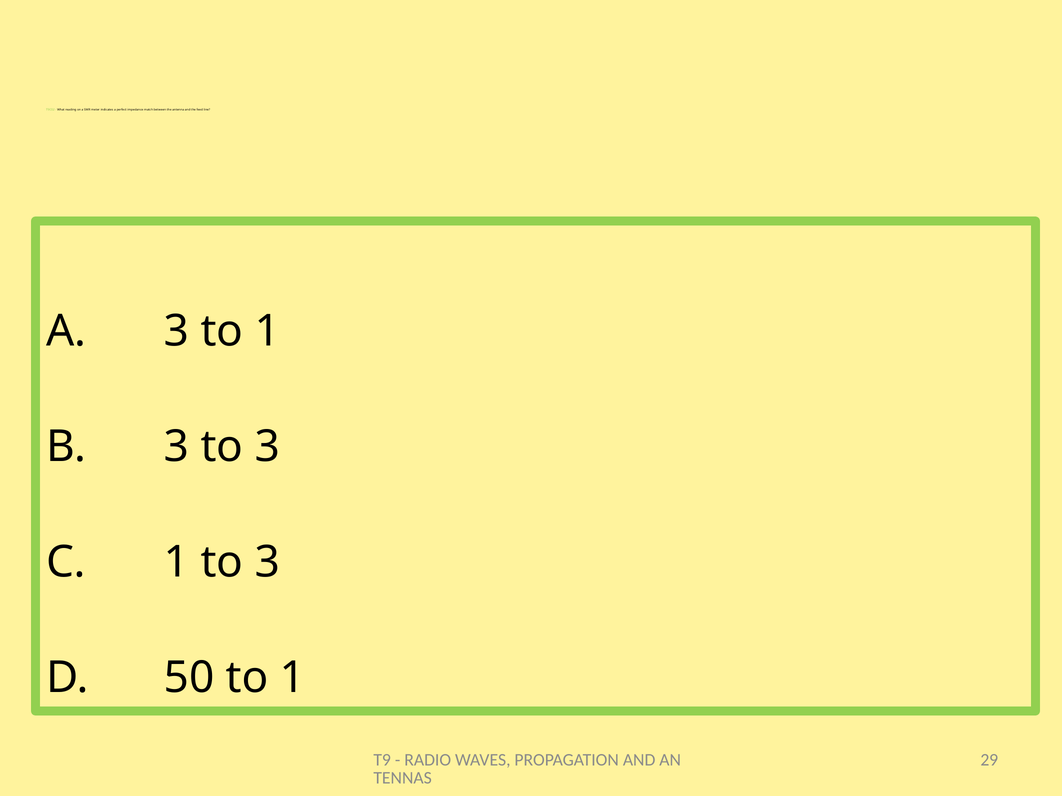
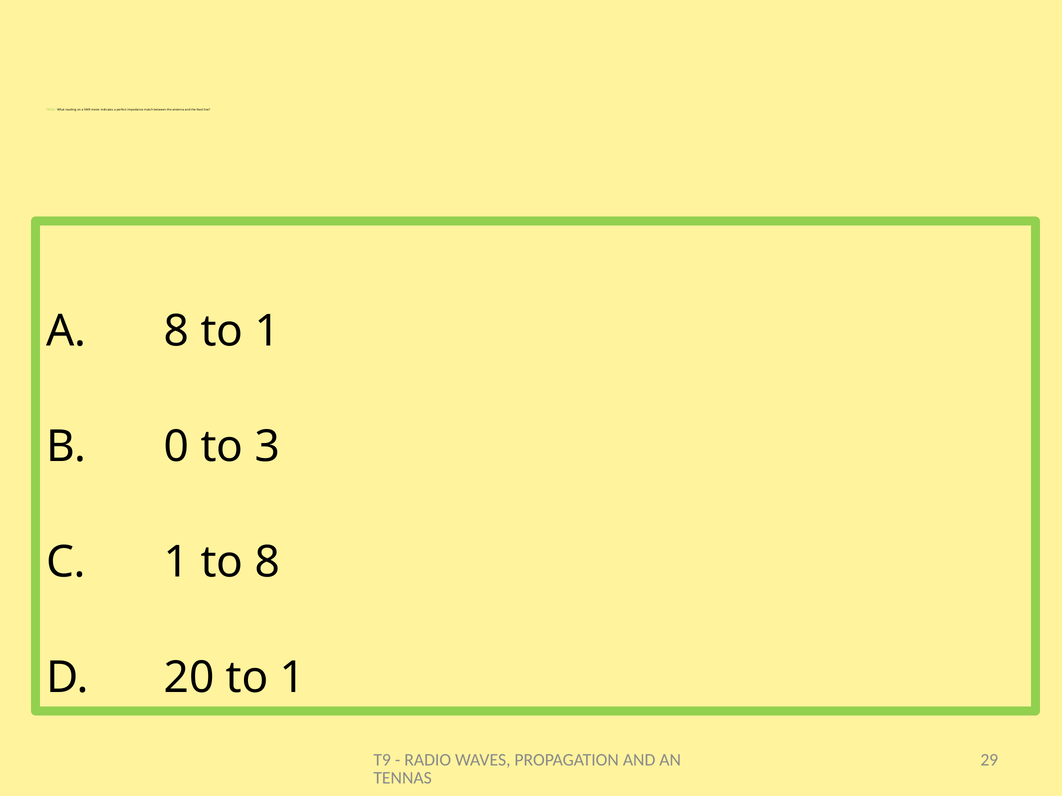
A 3: 3 -> 8 (176, 331)
3: 3 -> 0 (176, 447)
1 to 3: 3 -> 8 (267, 562)
50: 50 -> 20 (189, 678)
